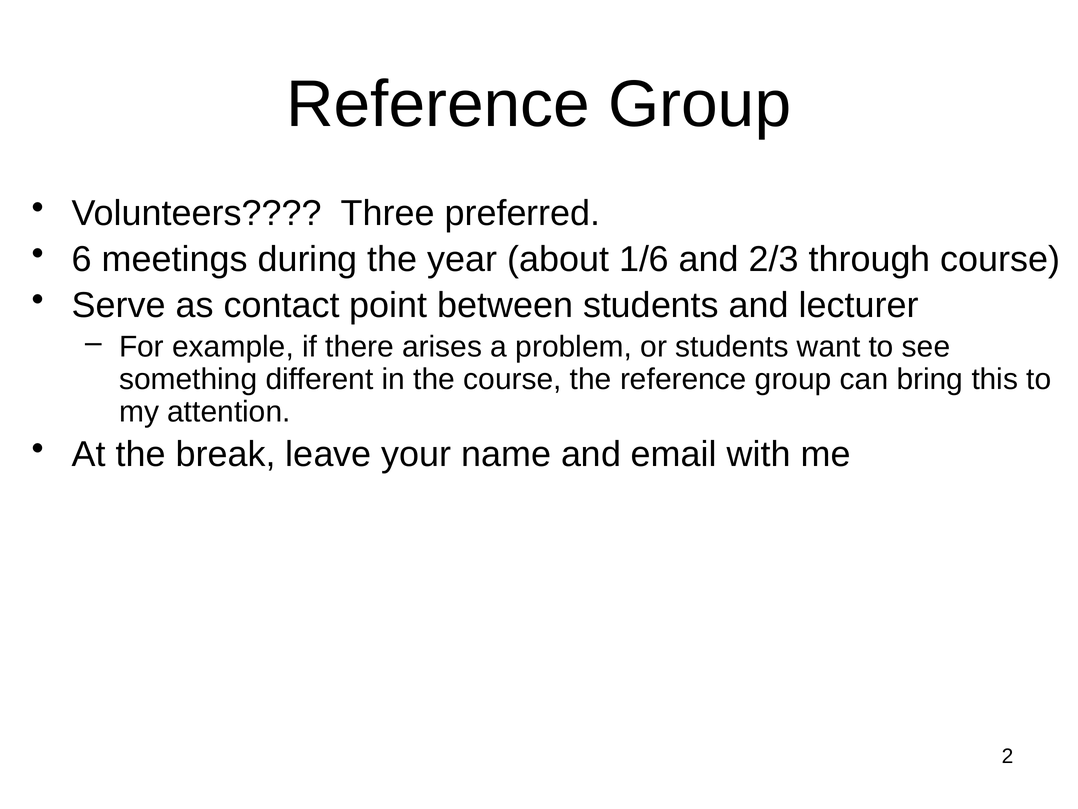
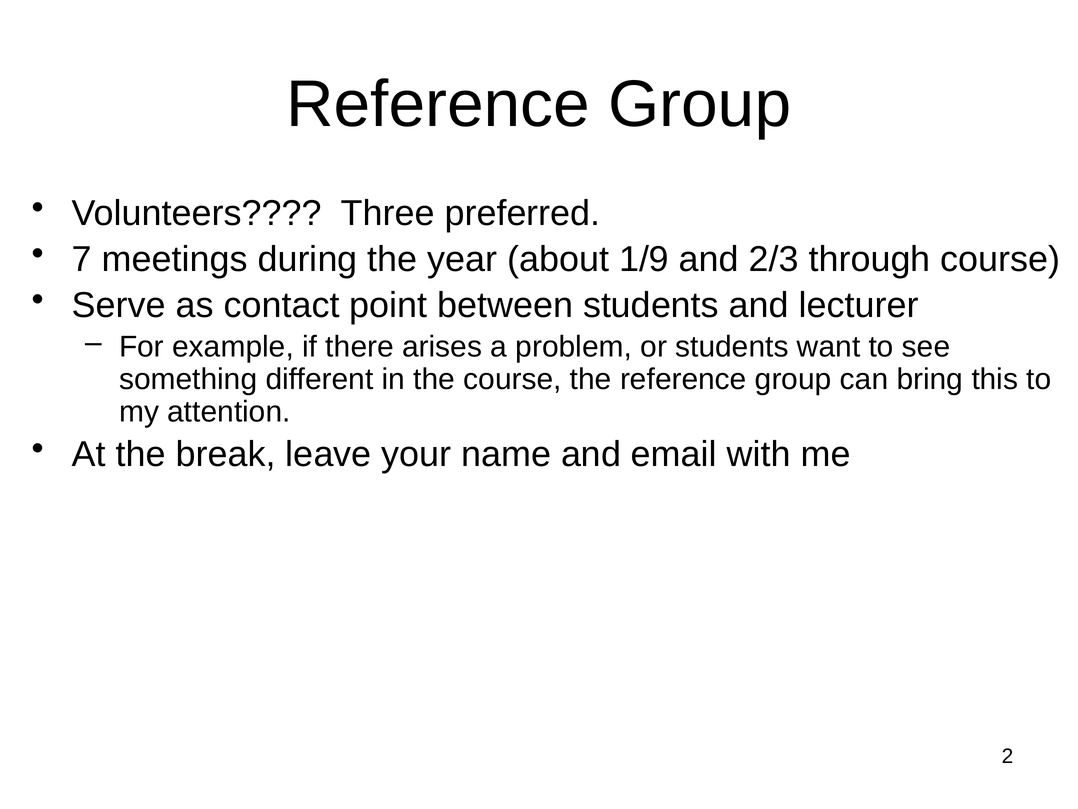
6: 6 -> 7 (82, 259)
1/6: 1/6 -> 1/9 (644, 259)
